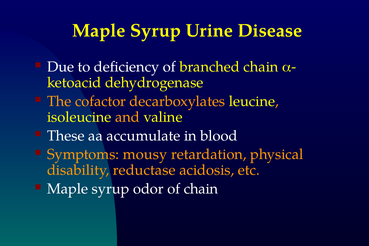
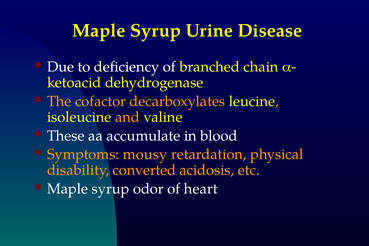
reductase: reductase -> converted (144, 170)
of chain: chain -> heart (201, 189)
